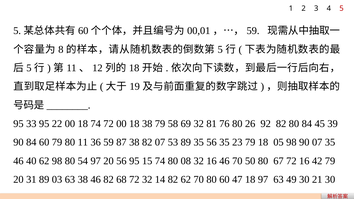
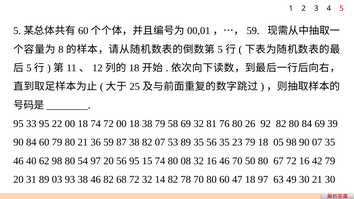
19: 19 -> 25 (135, 87)
84 45: 45 -> 69 (320, 124)
80 11: 11 -> 21 (83, 142)
03 63: 63 -> 93 (70, 180)
82 62: 62 -> 78 (186, 180)
